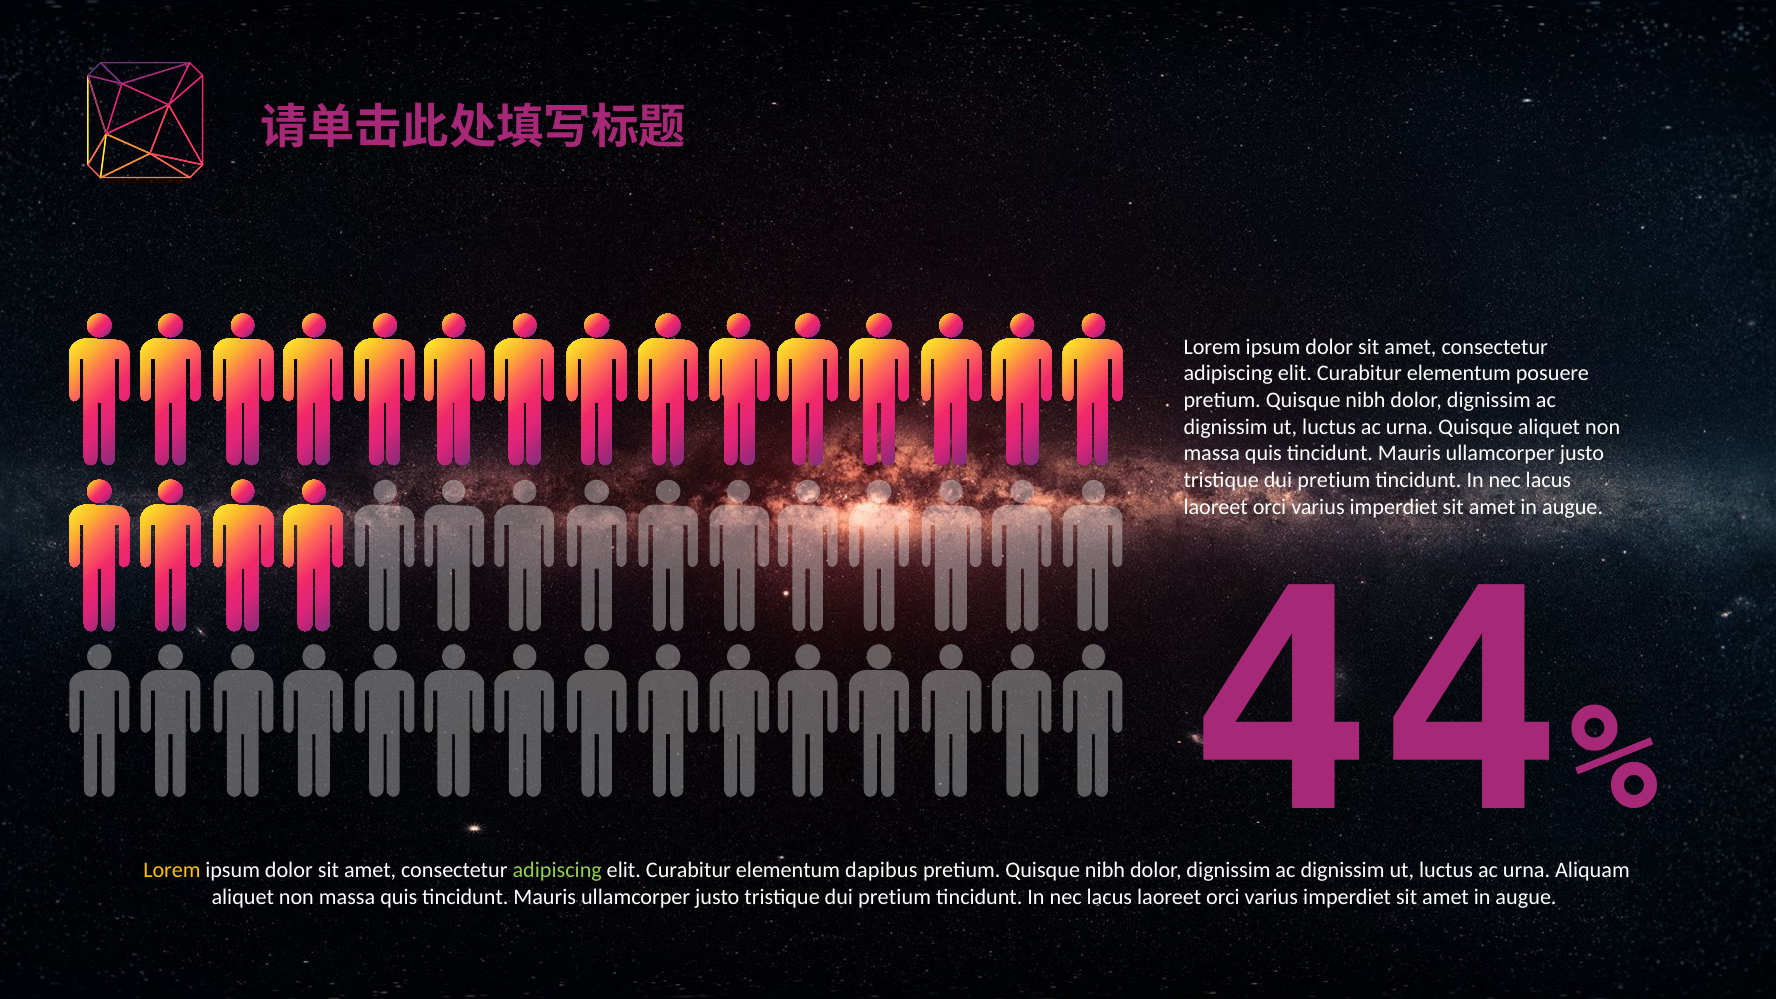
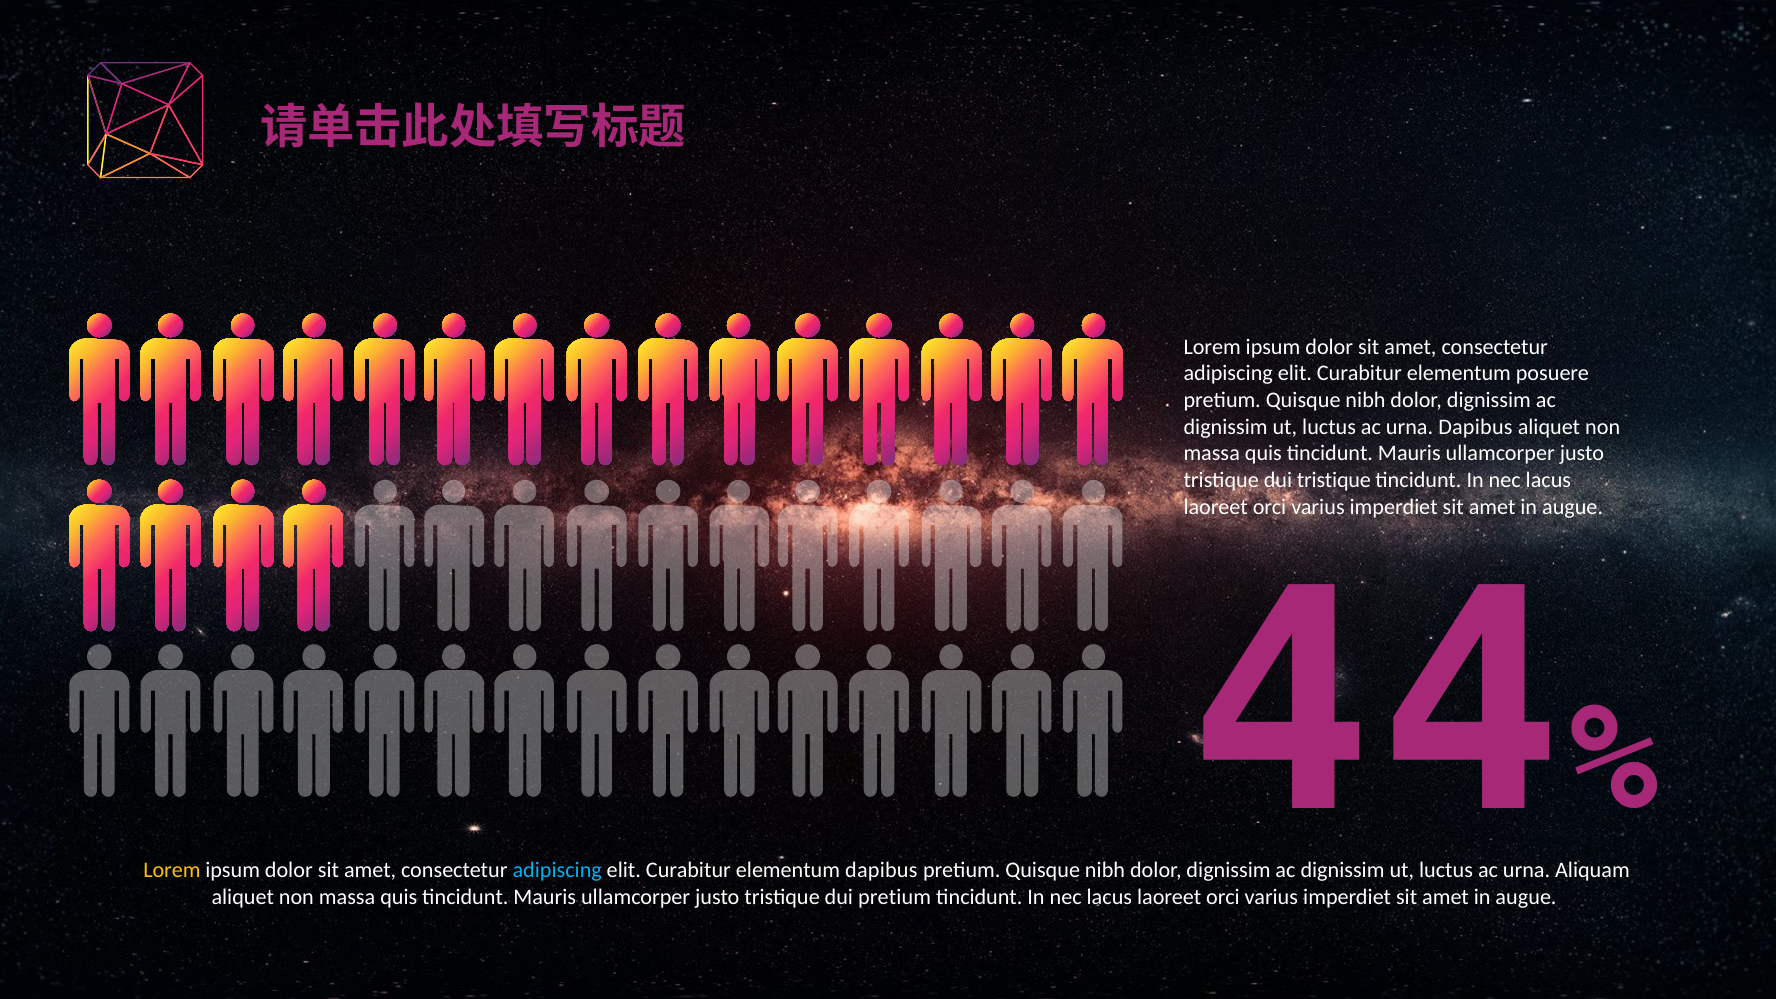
urna Quisque: Quisque -> Dapibus (1475, 427)
pretium: pretium -> tristique (1334, 480)
adipiscing colour: light green -> light blue (557, 870)
